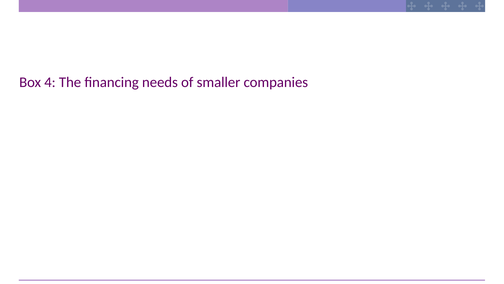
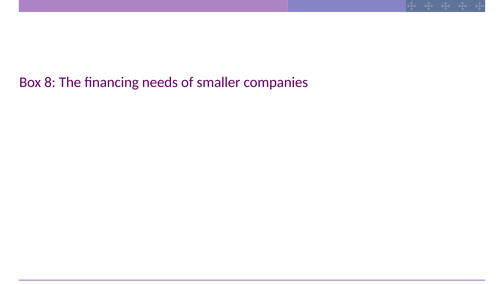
4: 4 -> 8 (50, 82)
